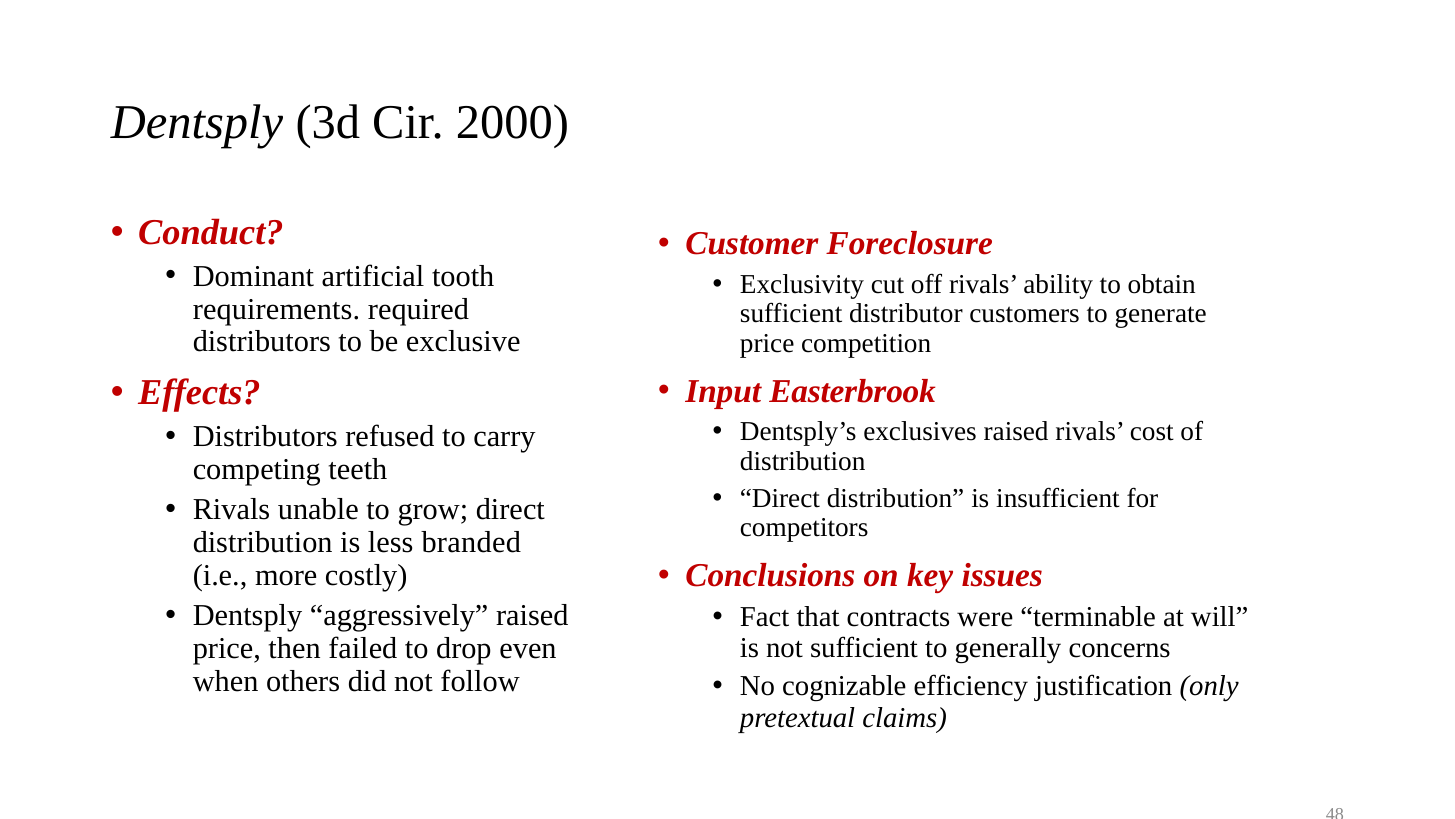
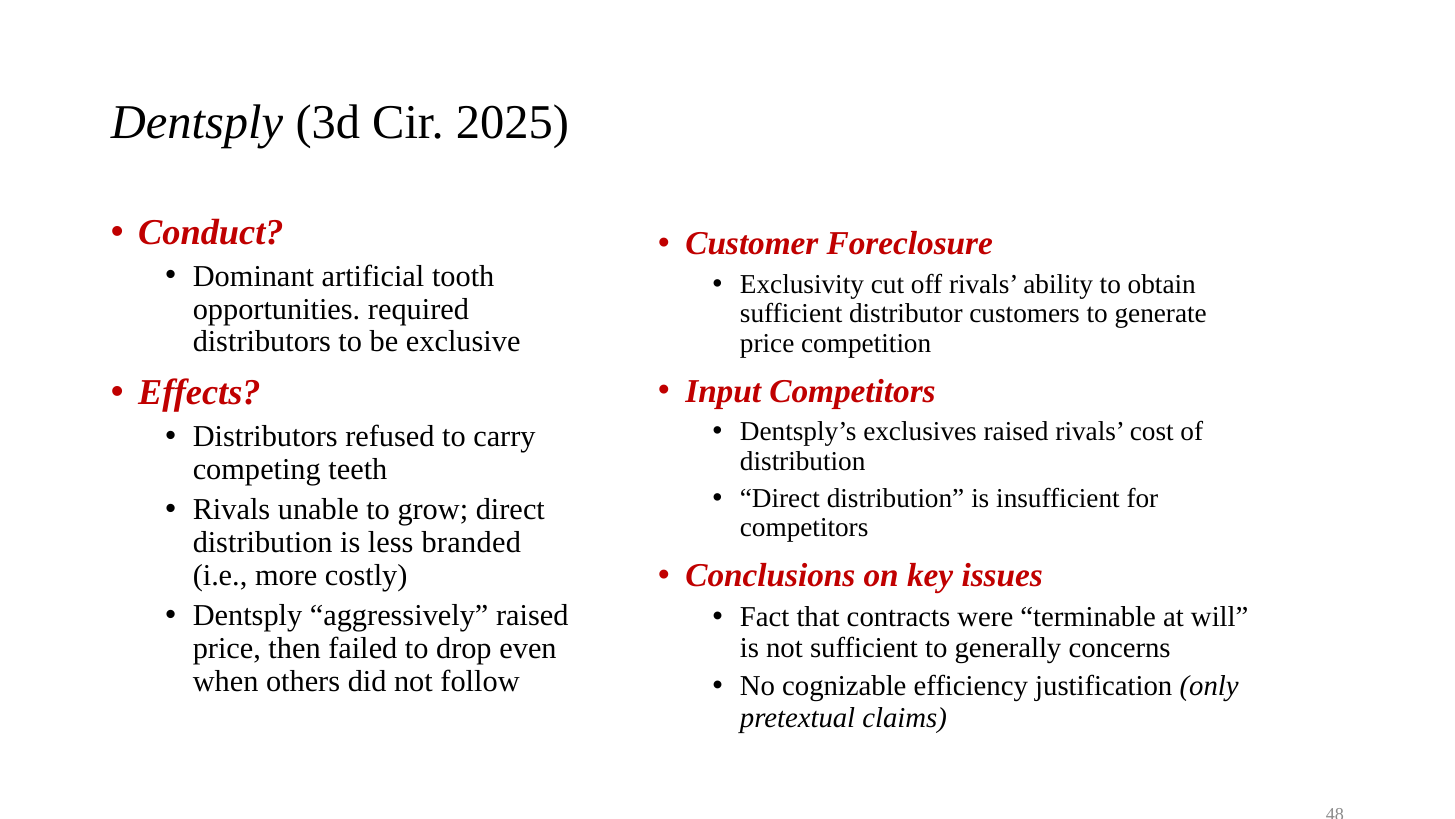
2000: 2000 -> 2025 (512, 122)
requirements: requirements -> opportunities (277, 309)
Input Easterbrook: Easterbrook -> Competitors (853, 391)
